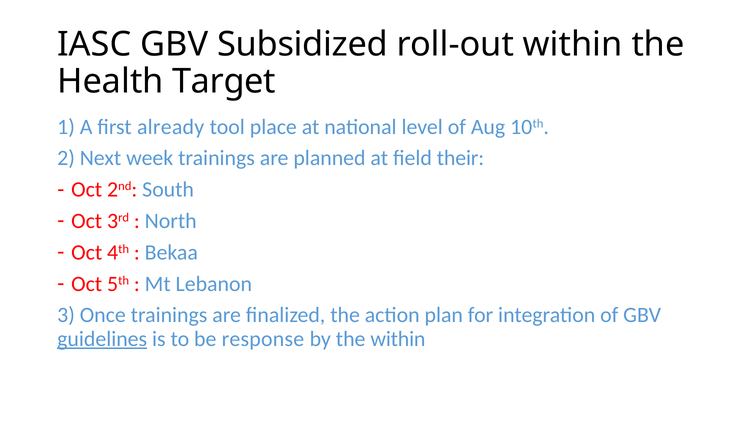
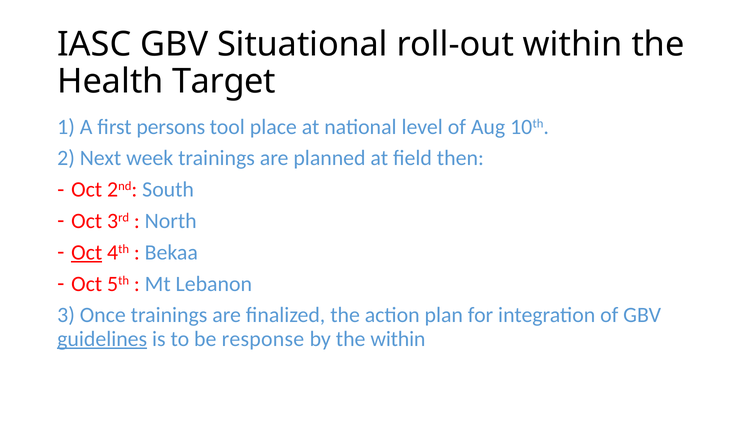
Subsidized: Subsidized -> Situational (303, 44)
already: already -> persons (171, 127)
their: their -> then (460, 158)
Oct underline: none -> present (87, 252)
